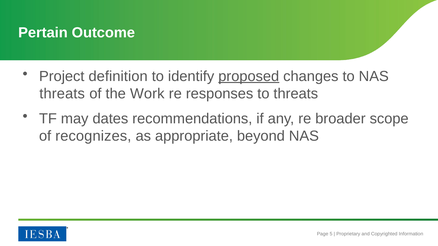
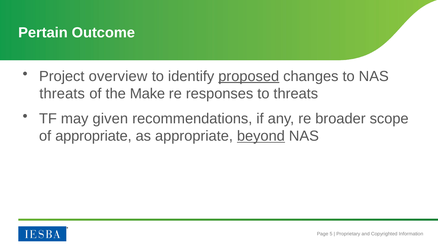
definition: definition -> overview (118, 76)
Work: Work -> Make (147, 94)
dates: dates -> given (110, 119)
of recognizes: recognizes -> appropriate (93, 136)
beyond underline: none -> present (261, 136)
